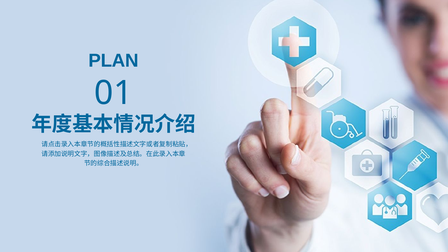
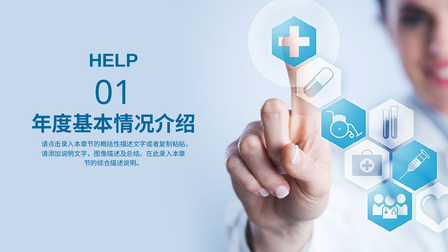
PLAN: PLAN -> HELP (114, 61)
